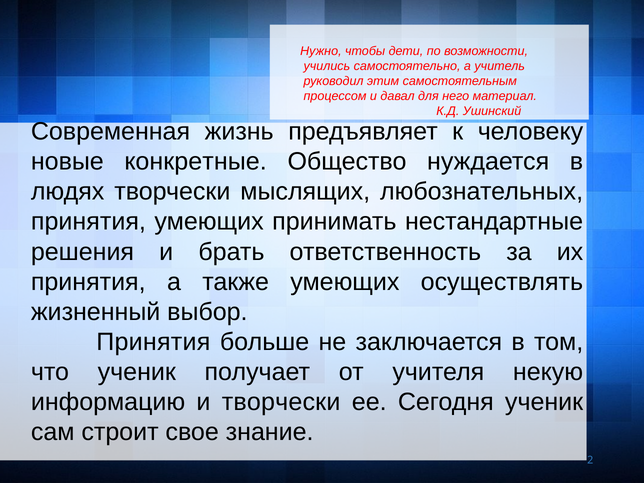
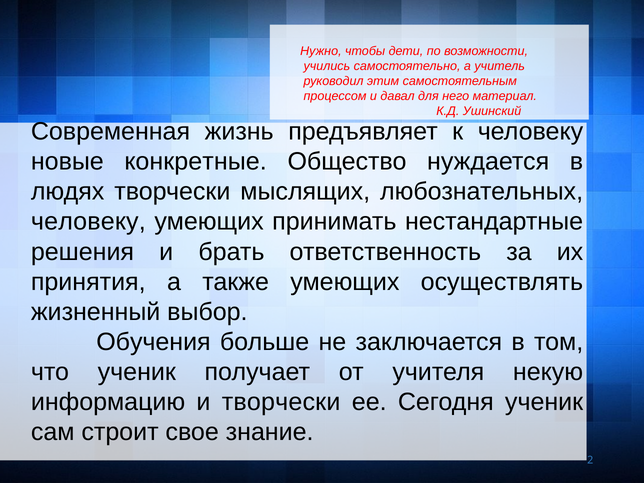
принятия: принятия -> человеку (88, 222)
Принятия: Принятия -> Обучения (153, 342)
